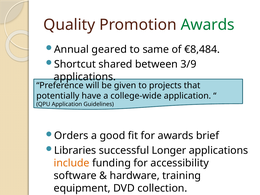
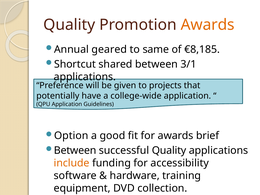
Awards colour: green -> orange (208, 25)
€8,484: €8,484 -> €8,185 (202, 49)
3/9: 3/9 -> 3/1 (188, 64)
Orders: Orders -> Option (71, 136)
Libraries: Libraries -> Between (75, 150)
successful Longer: Longer -> Quality (169, 150)
